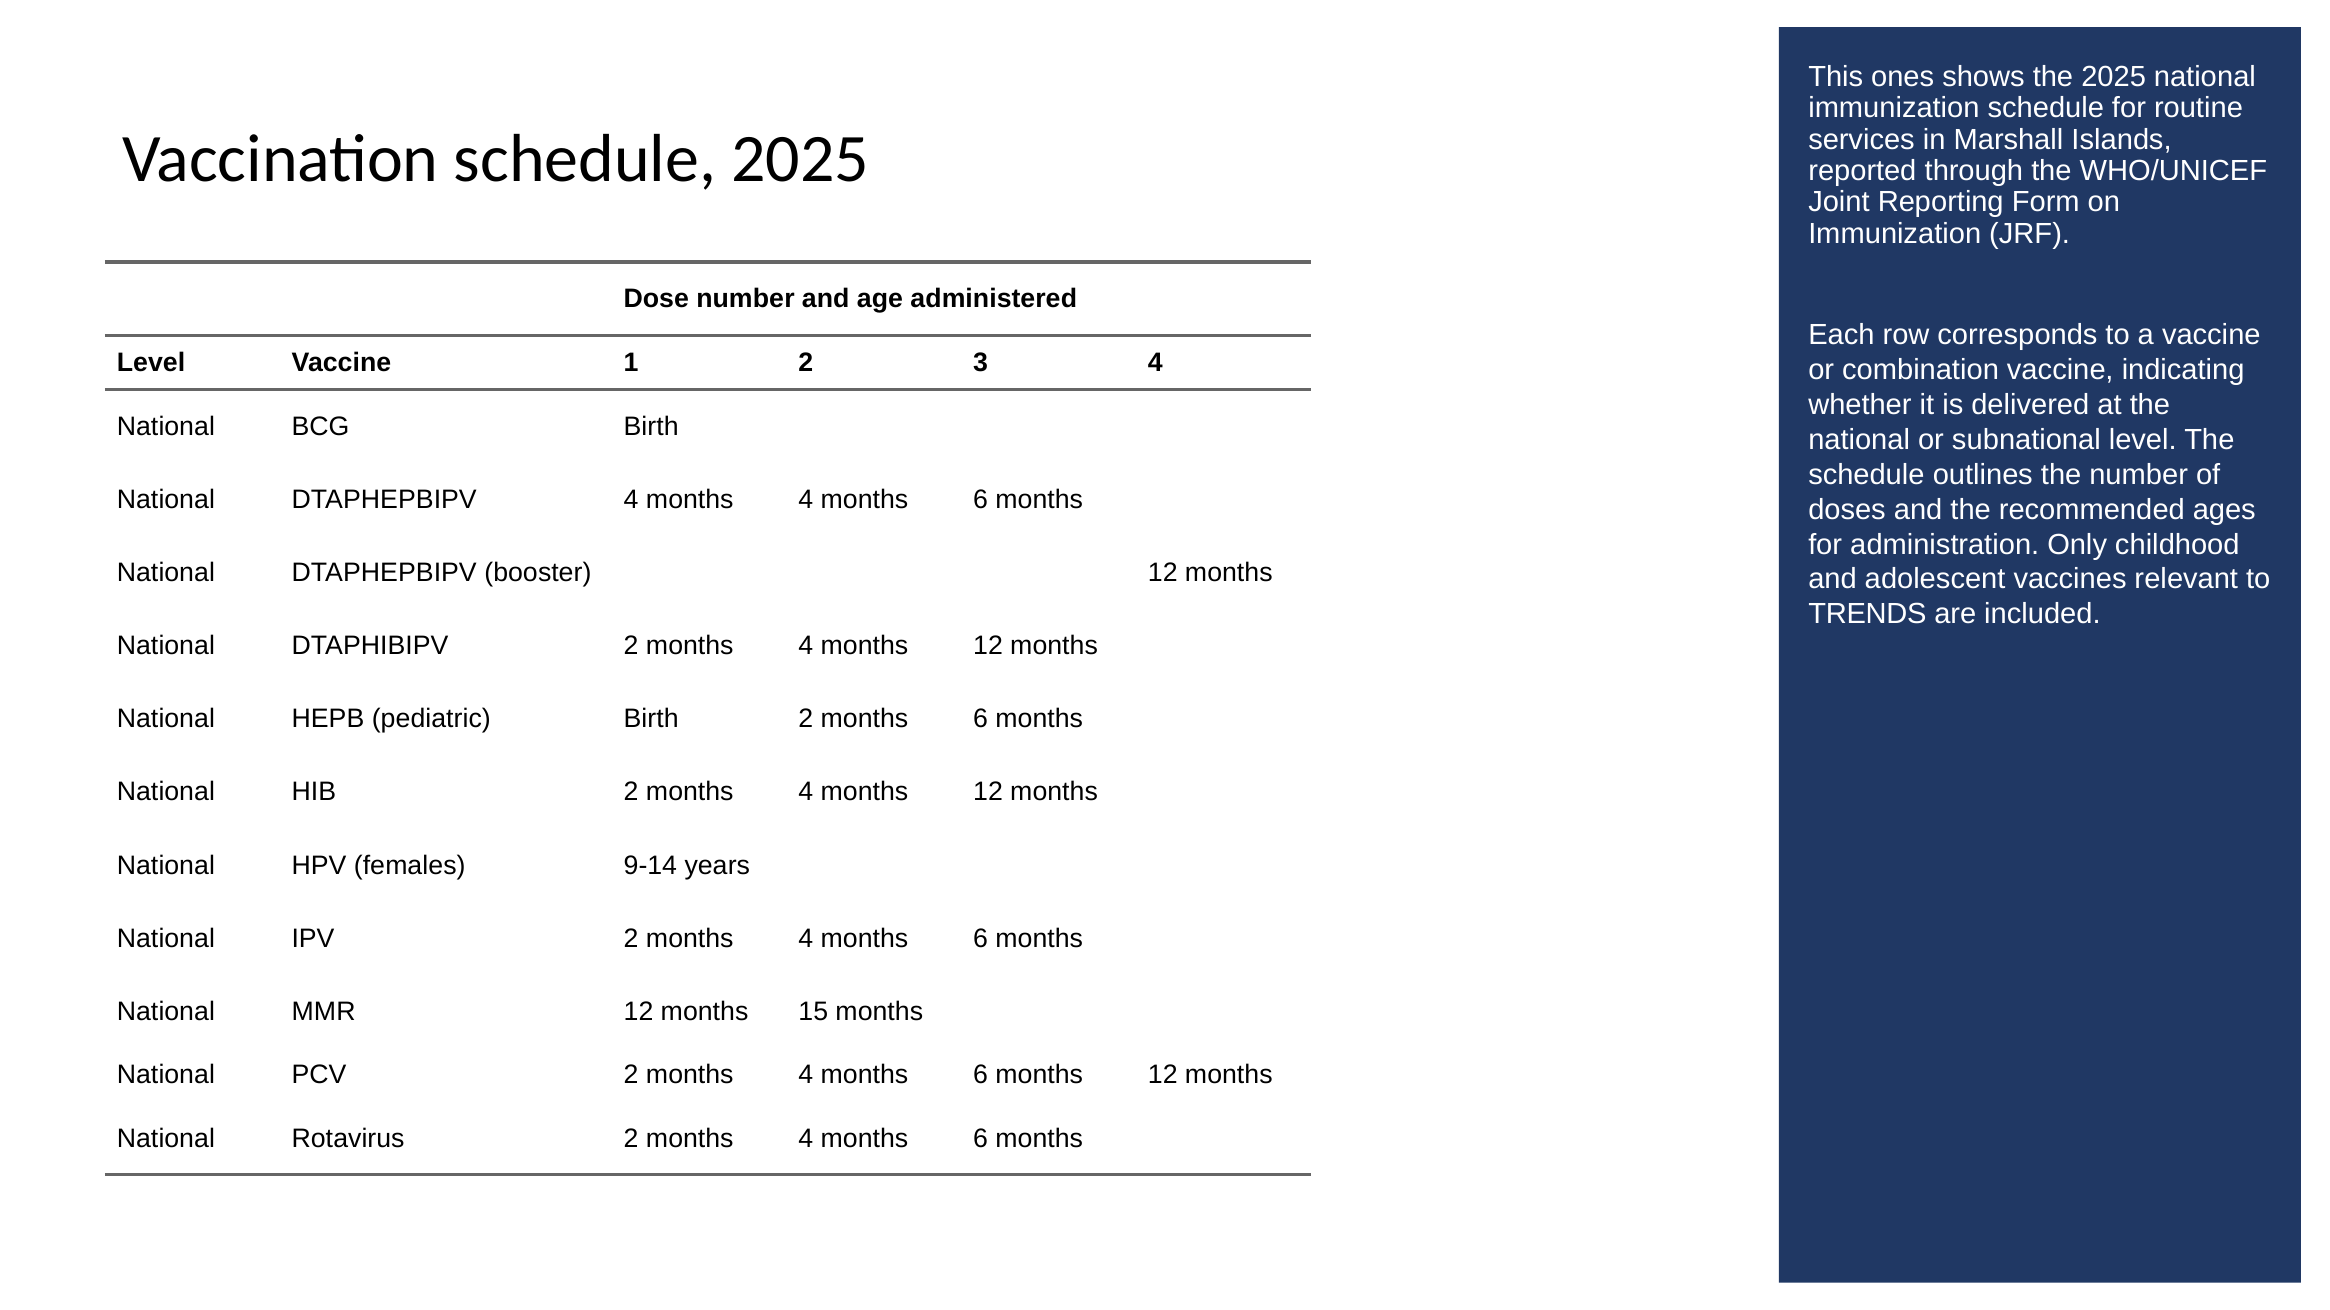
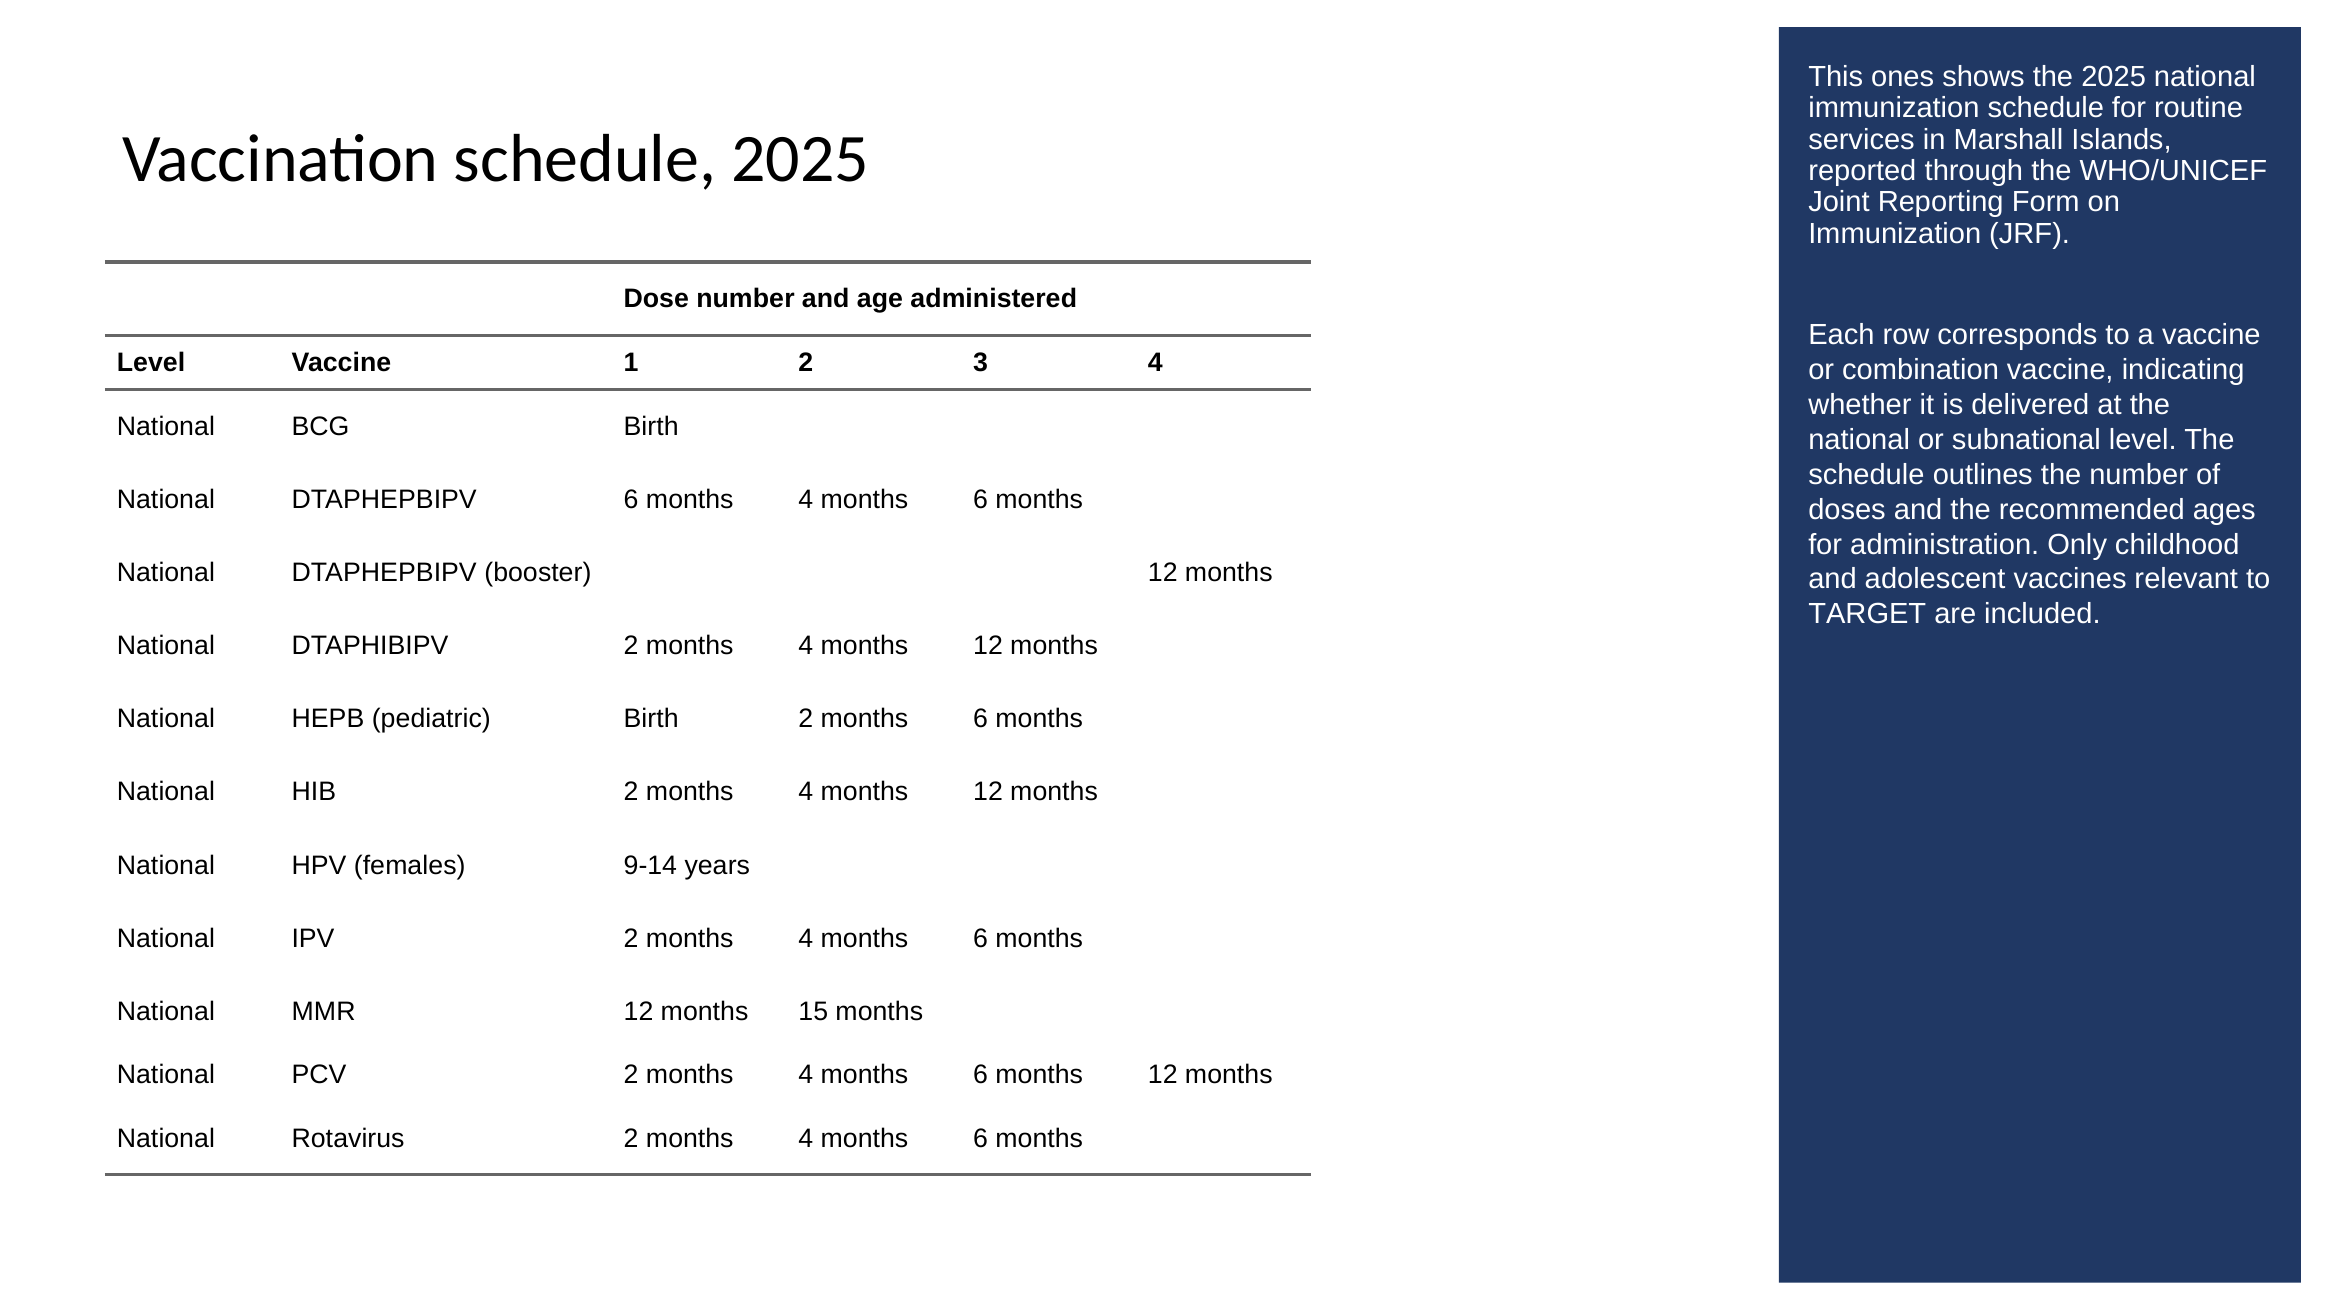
DTAPHEPBIPV 4: 4 -> 6 (631, 500)
TRENDS: TRENDS -> TARGET (1867, 615)
